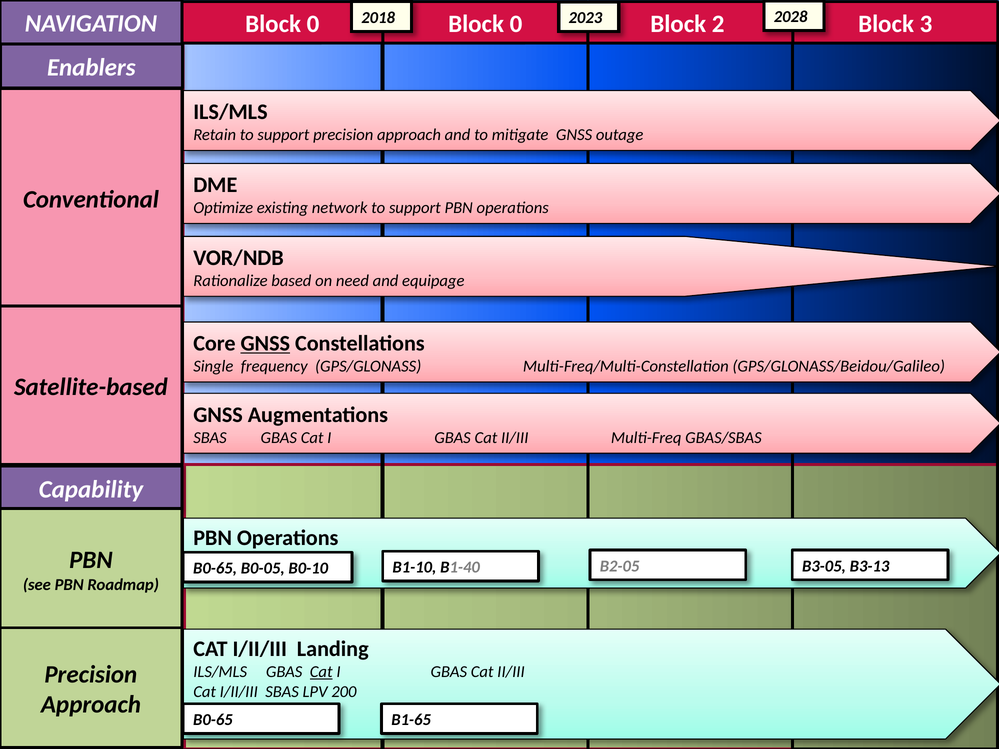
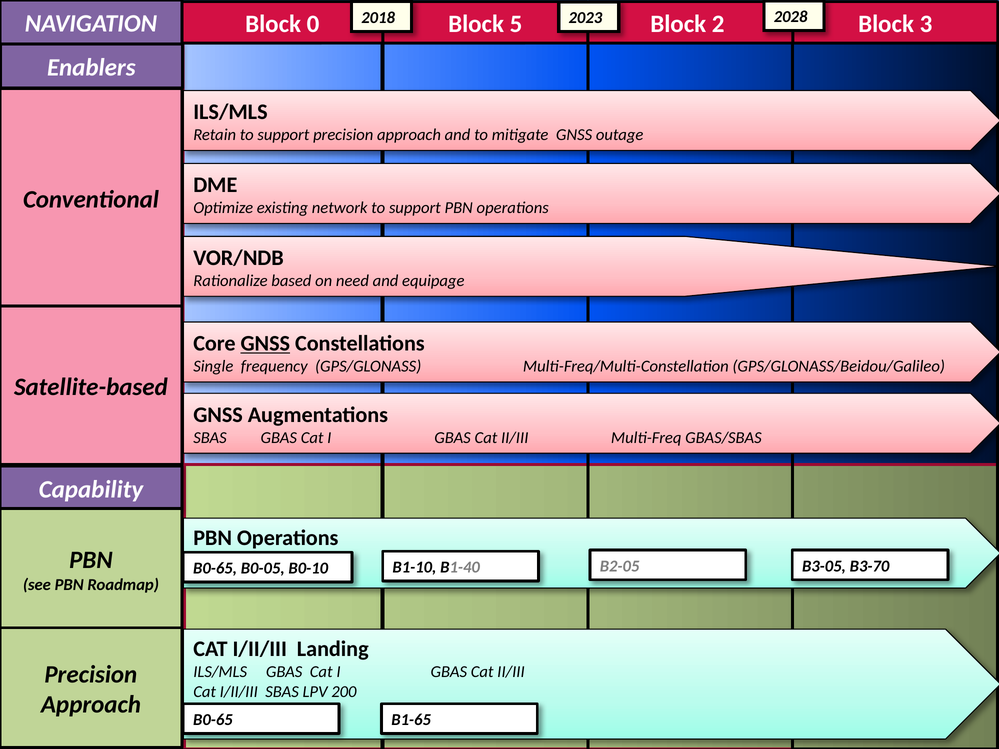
0: 0 -> 5 (516, 24)
B3-13: B3-13 -> B3-70 (870, 566)
Cat underline: present -> none (321, 672)
